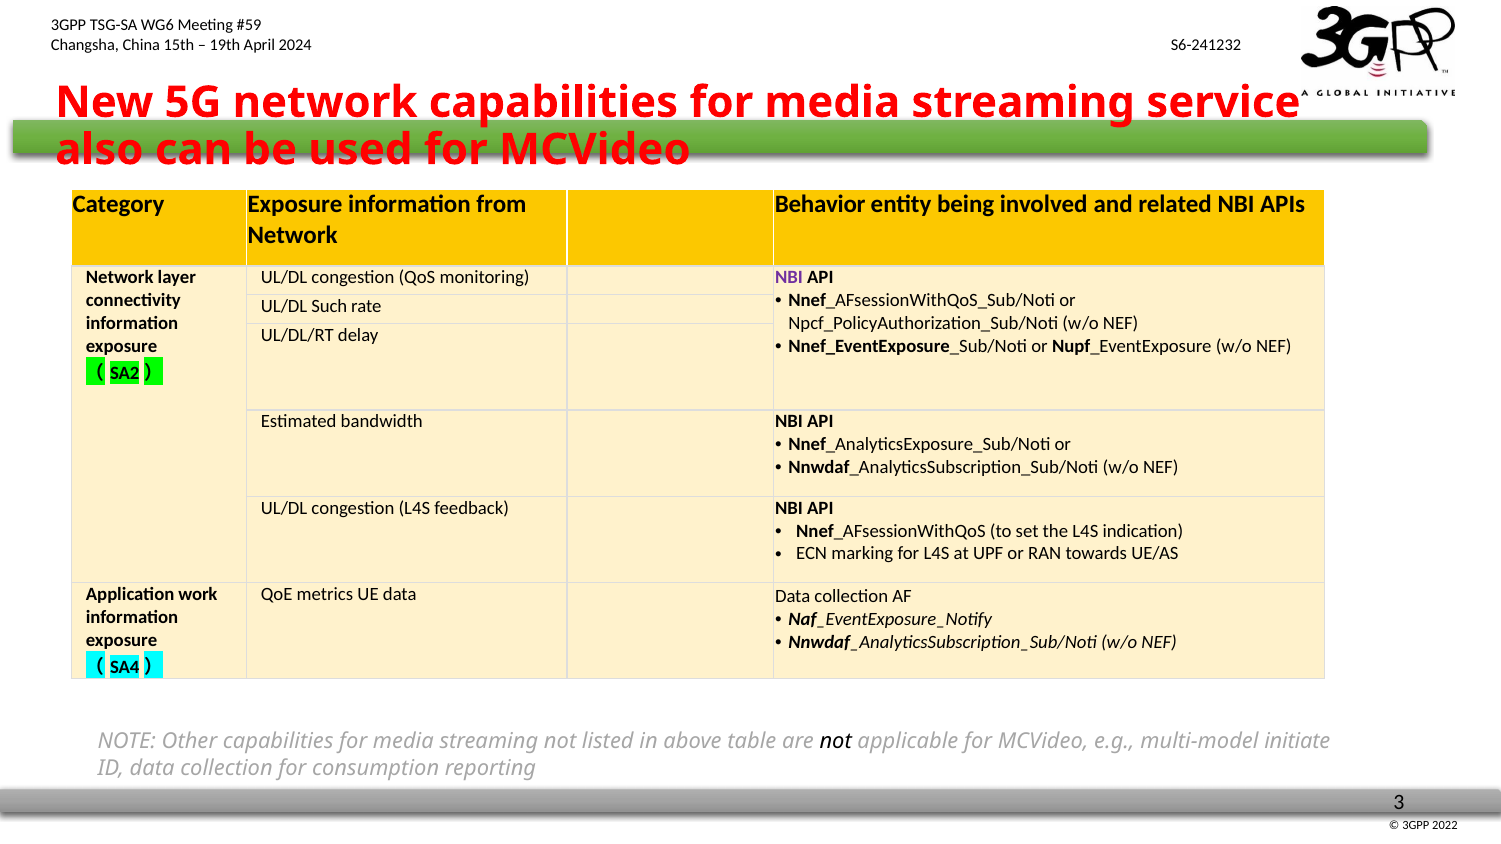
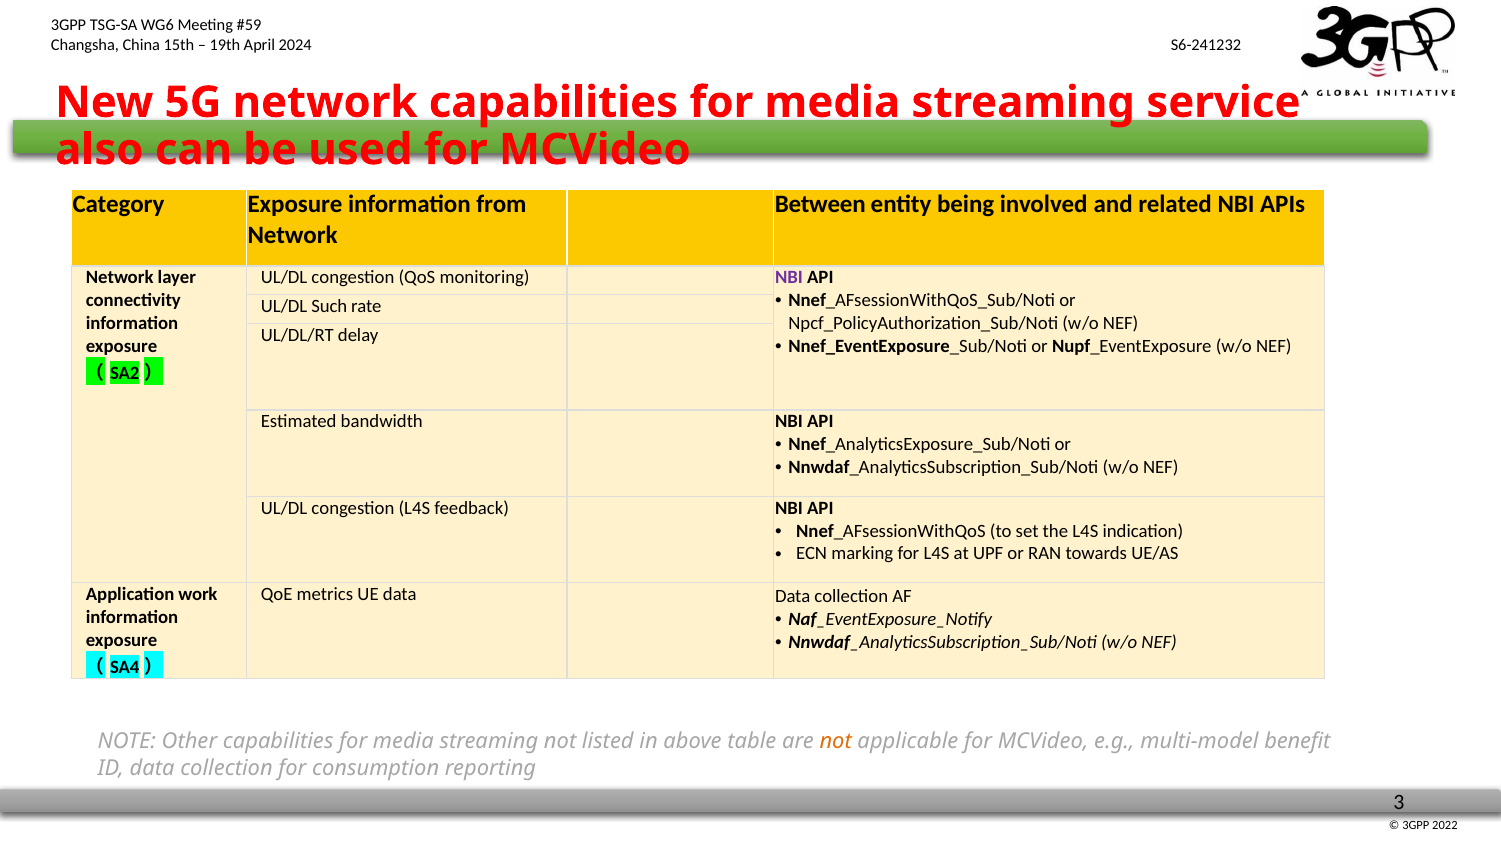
Behavior: Behavior -> Between (820, 205)
not colour: black -> orange (836, 742)
initiate: initiate -> benefit (1297, 742)
